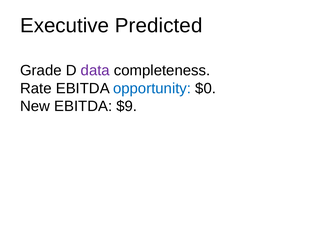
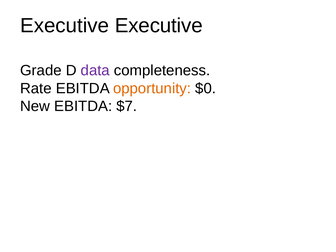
Executive Predicted: Predicted -> Executive (159, 26)
opportunity colour: blue -> orange (152, 88)
$9: $9 -> $7 (127, 106)
